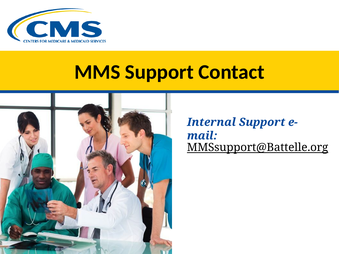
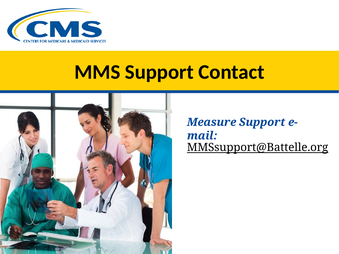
Internal: Internal -> Measure (212, 122)
